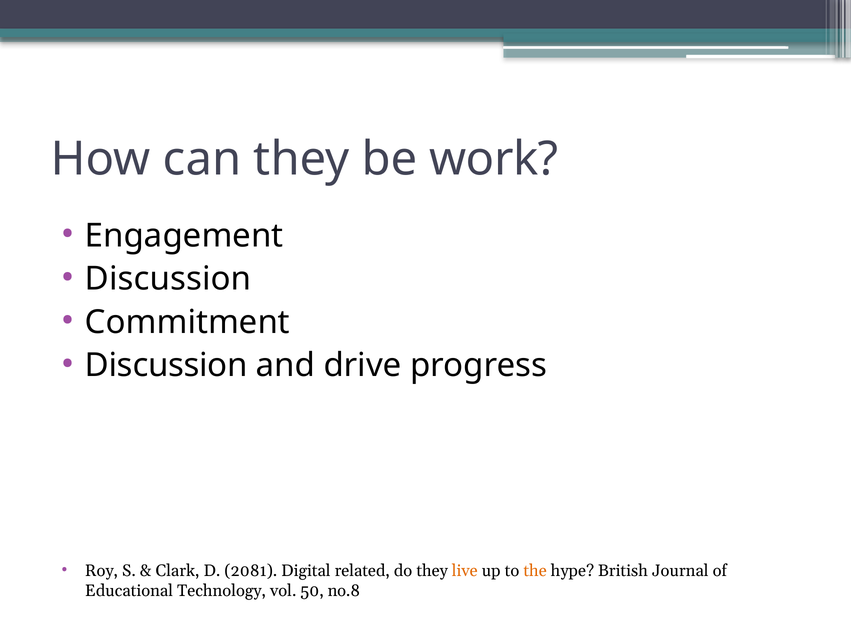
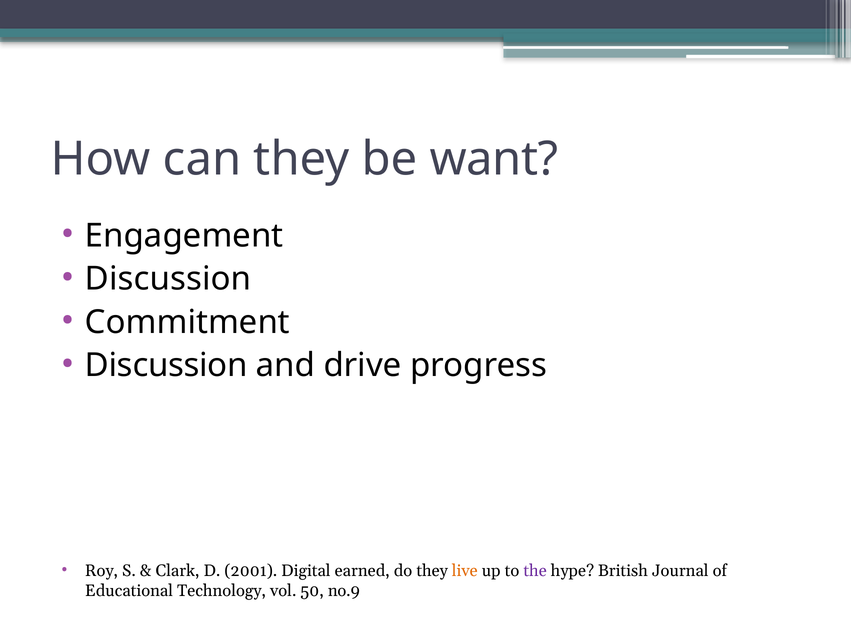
work: work -> want (494, 159)
2081: 2081 -> 2001 (251, 571)
related: related -> earned (362, 571)
the colour: orange -> purple (535, 571)
no.8: no.8 -> no.9 (344, 591)
